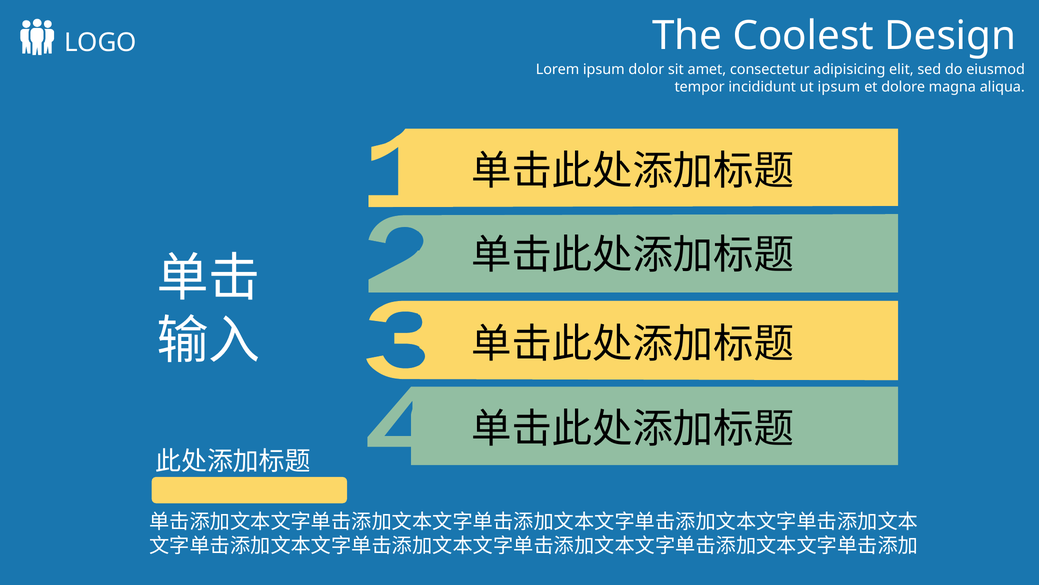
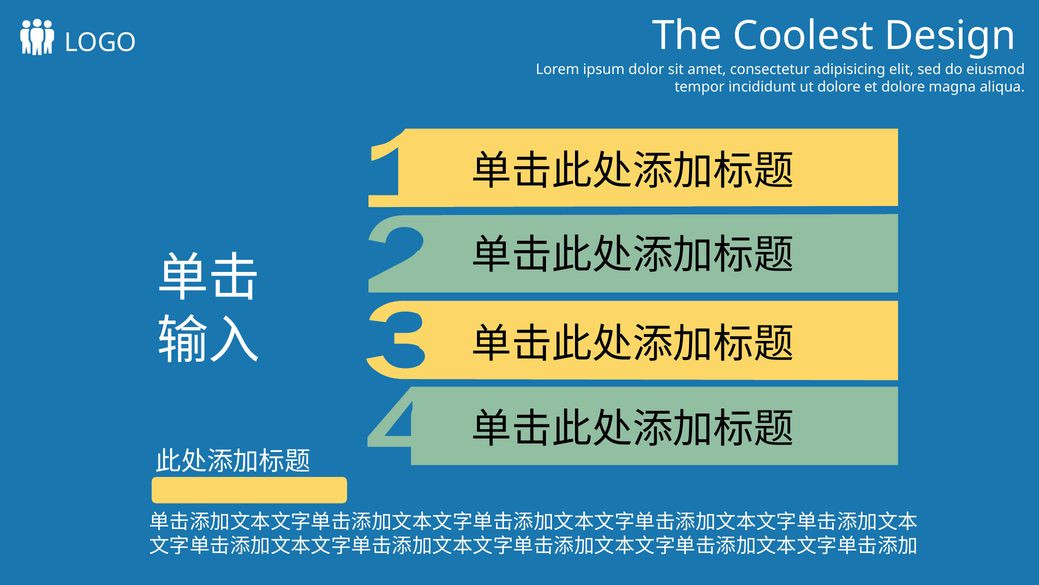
ut ipsum: ipsum -> dolore (839, 87)
